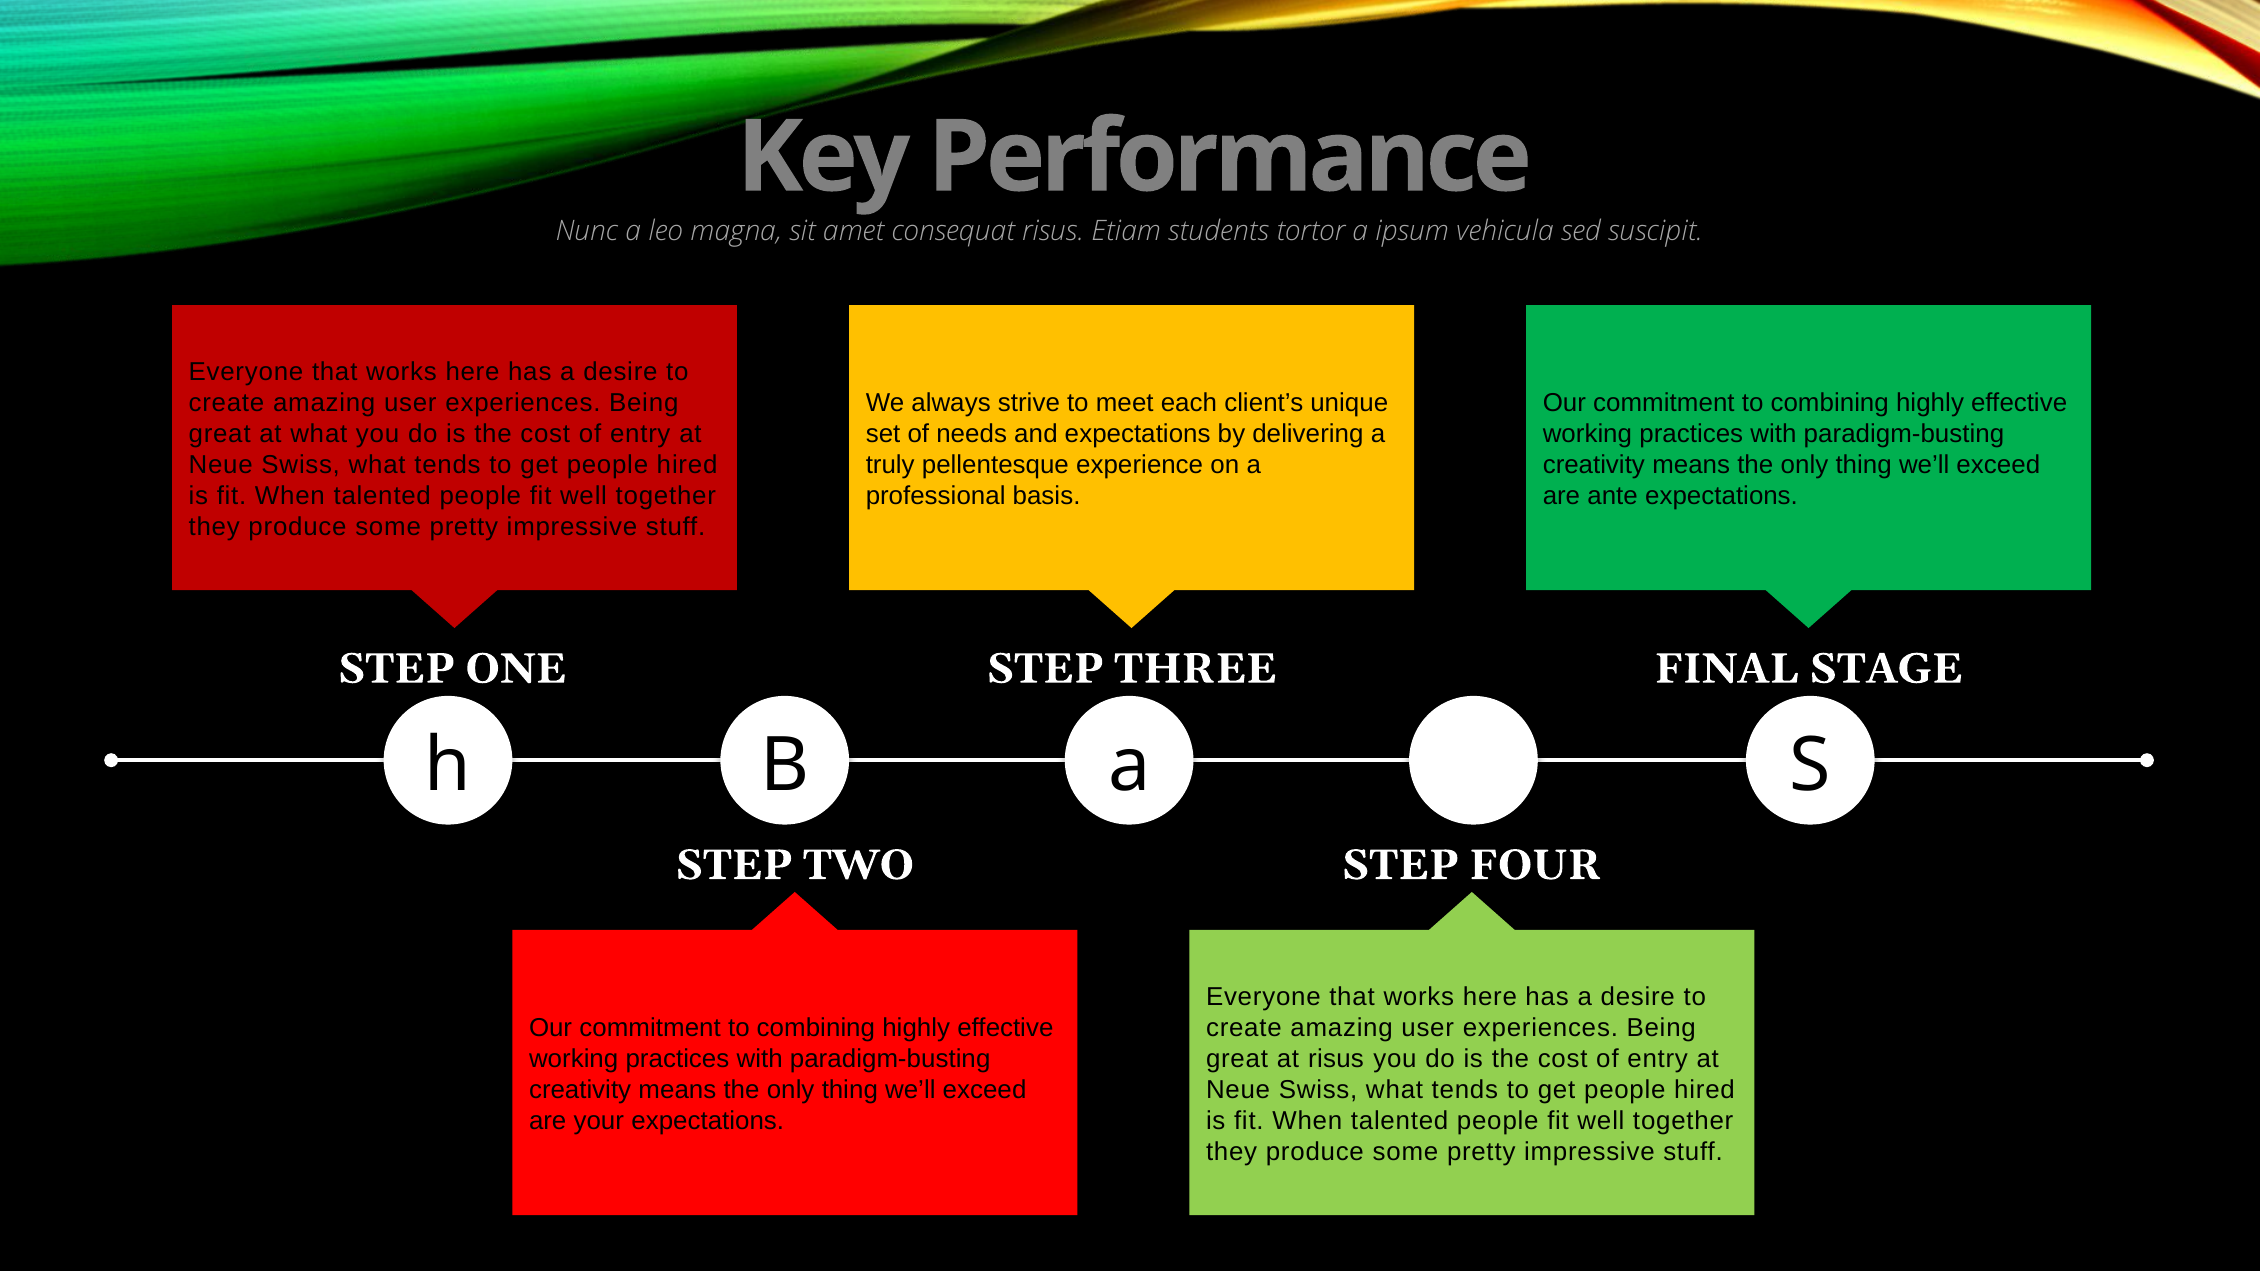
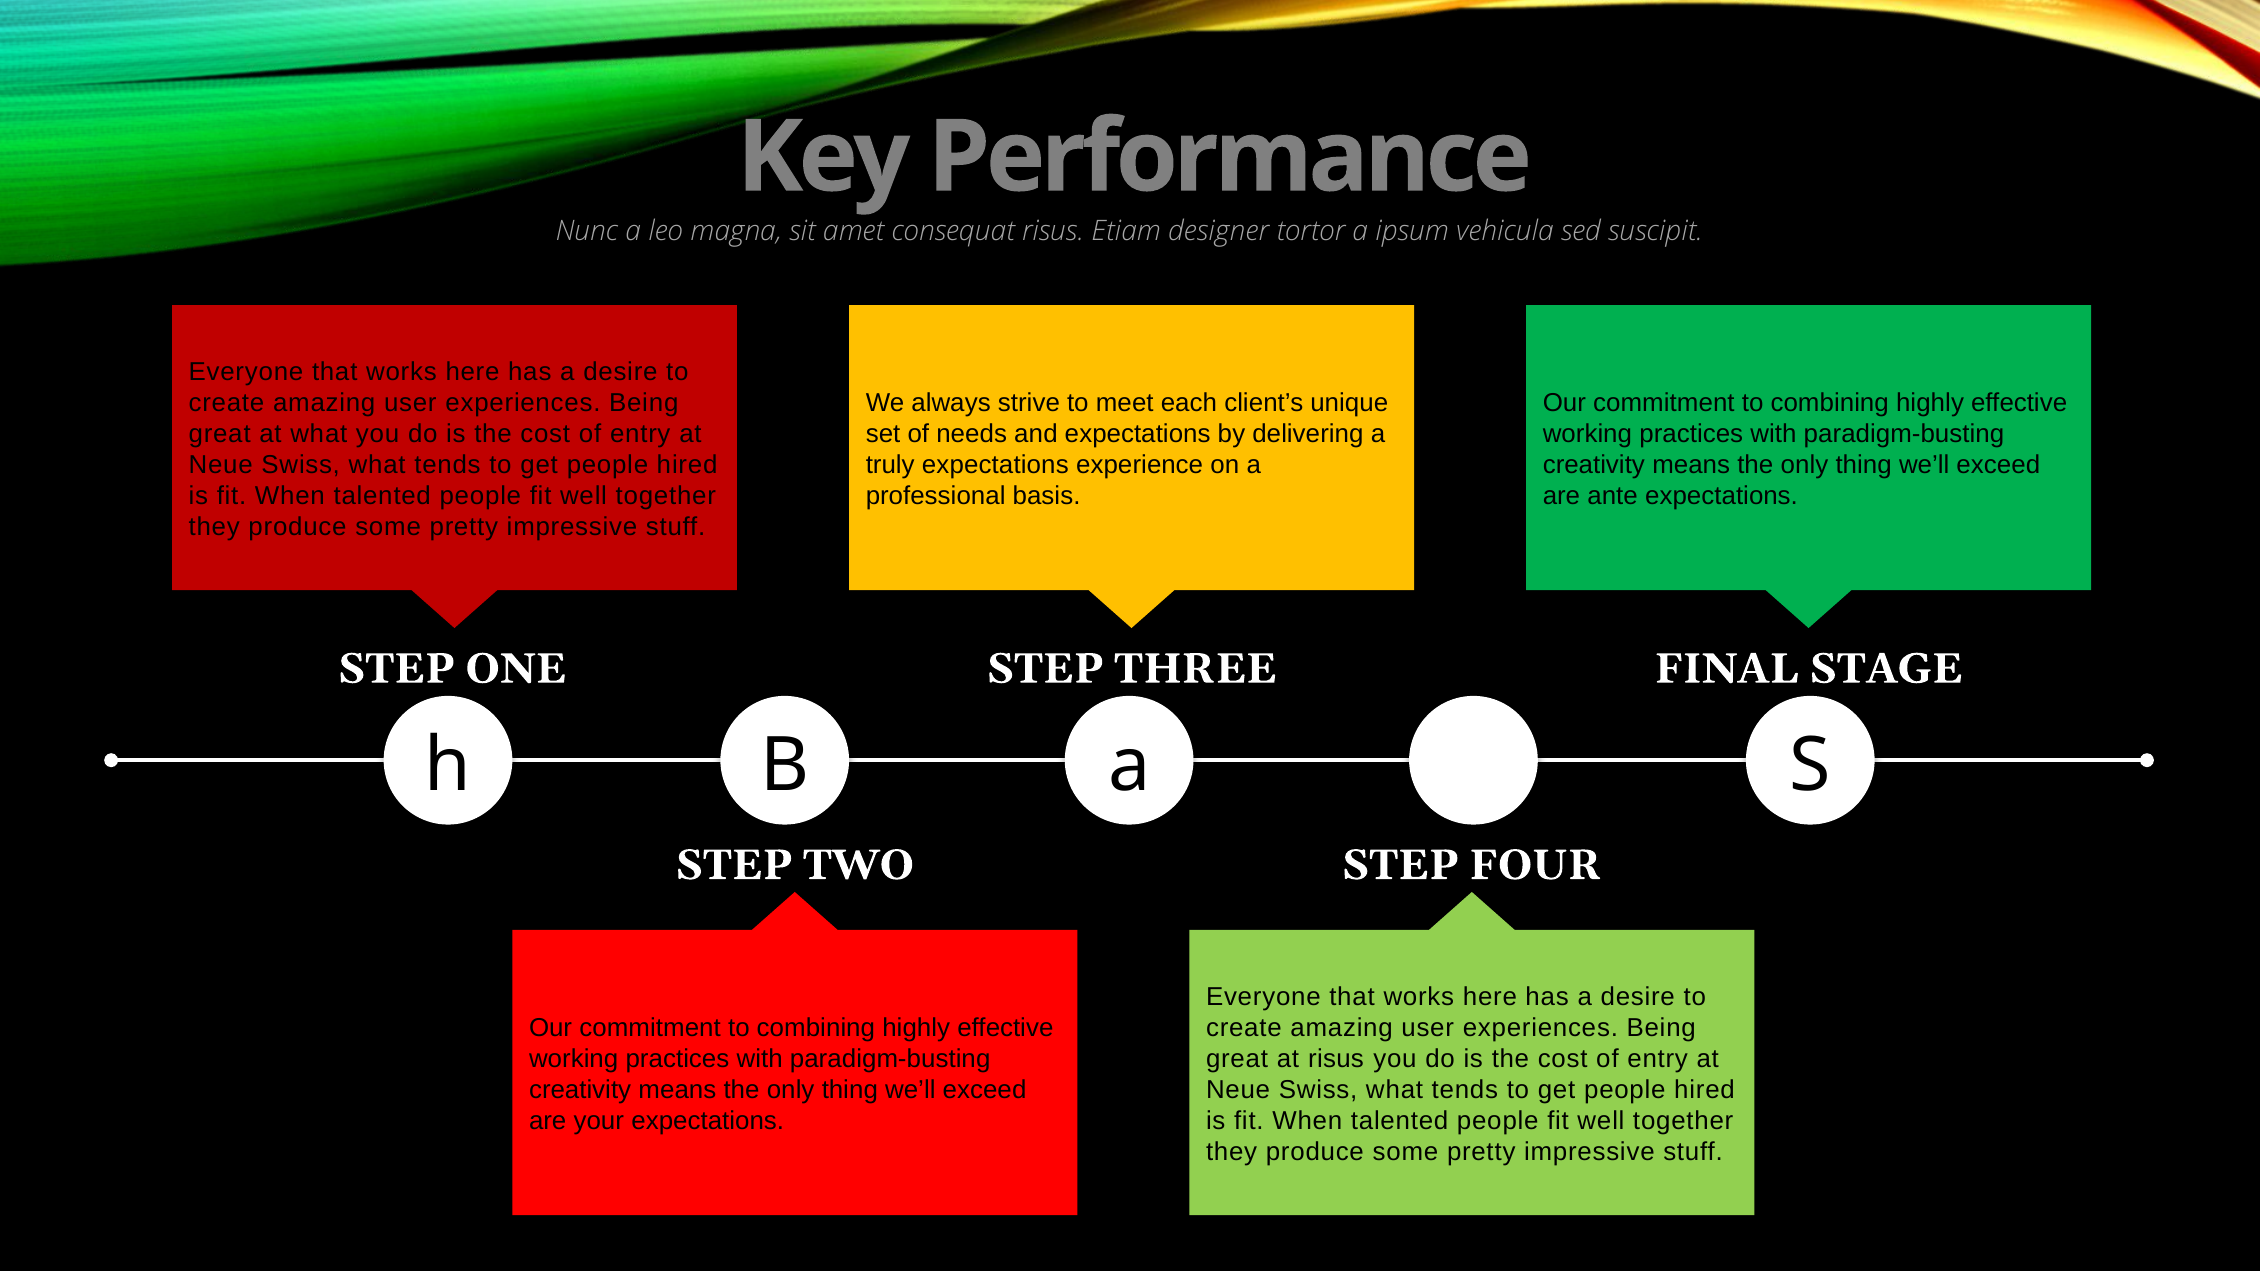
students: students -> designer (1219, 231)
truly pellentesque: pellentesque -> expectations (995, 465)
